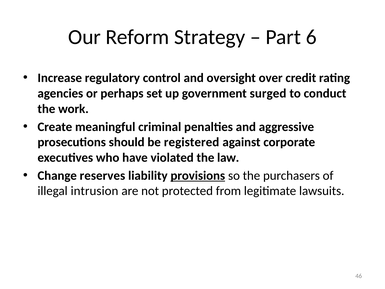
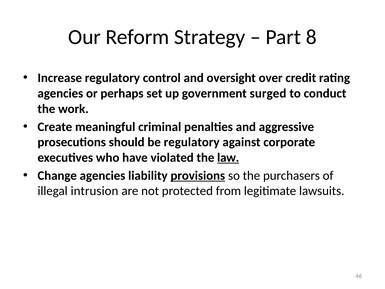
6: 6 -> 8 (311, 37)
be registered: registered -> regulatory (192, 142)
law underline: none -> present (228, 157)
Change reserves: reserves -> agencies (103, 175)
